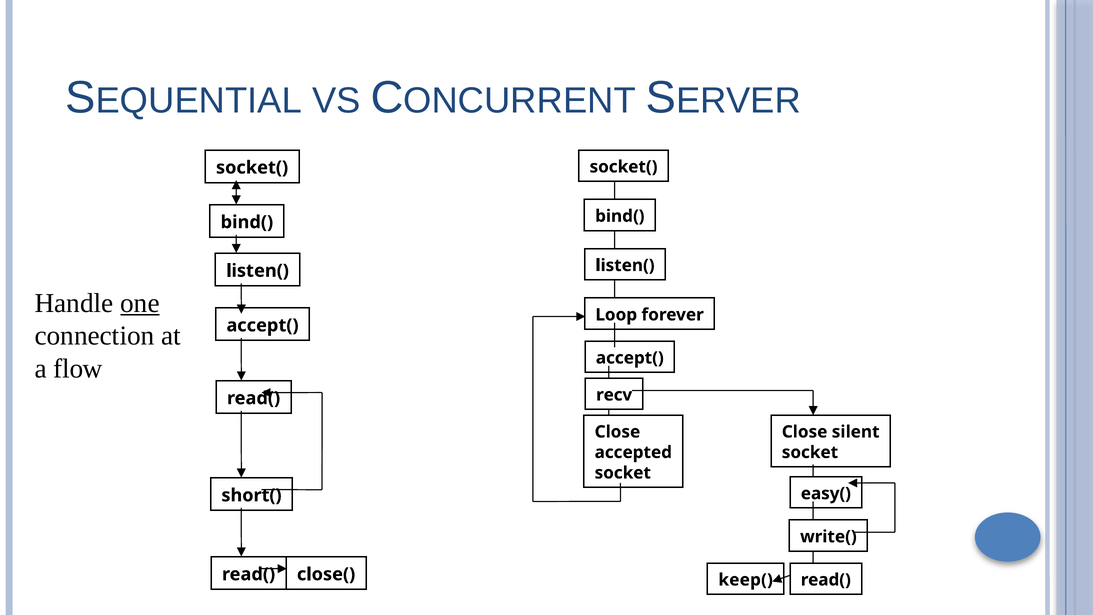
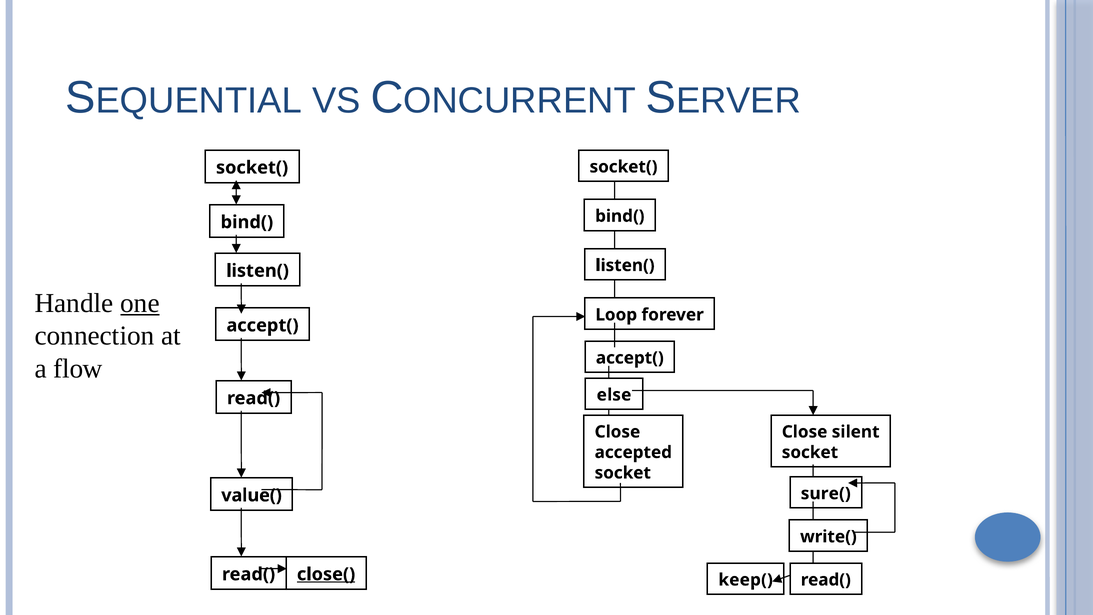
recv: recv -> else (614, 395)
easy(: easy( -> sure( (826, 493)
short(: short( -> value( (252, 495)
close( underline: none -> present (326, 574)
